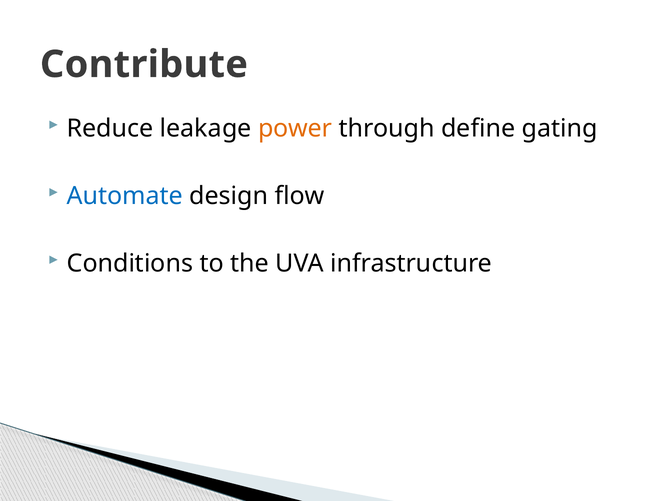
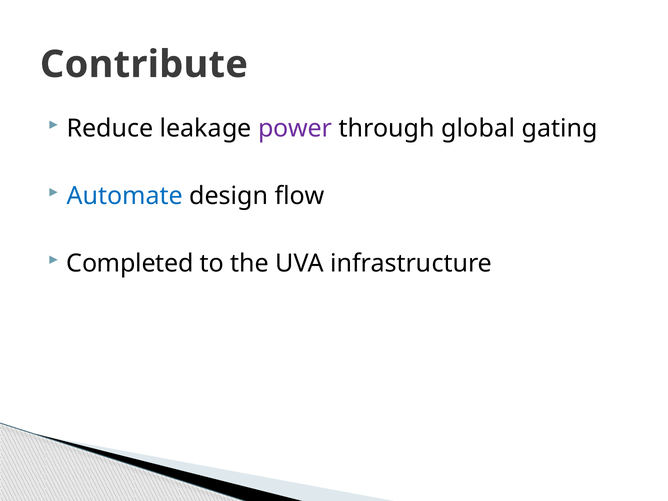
power colour: orange -> purple (295, 128)
define: define -> global (478, 128)
Conditions: Conditions -> Completed (130, 263)
